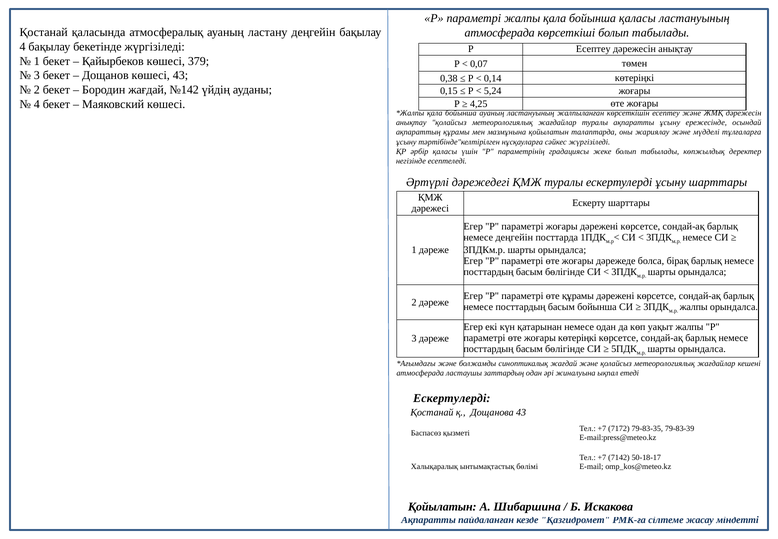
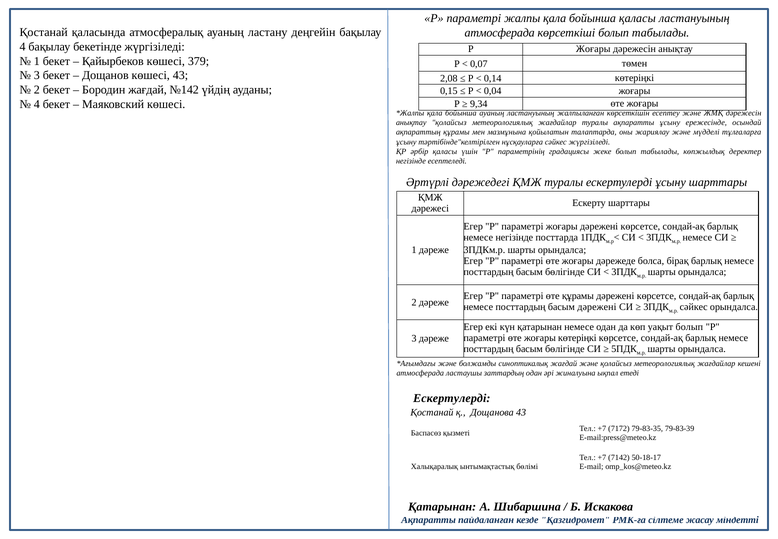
Р Есептеу: Есептеу -> Жоғары (593, 49)
0,38: 0,38 -> 2,08 (449, 78)
5,24: 5,24 -> 0,04 (493, 91)
4,25: 4,25 -> 9,34 (479, 104)
немесе деңгейін: деңгейін -> негізінде (514, 237)
басым бойынша: бойынша -> дәрежені (597, 307)
жалпы: жалпы -> сәйкес (694, 307)
уақыт жалпы: жалпы -> болып (689, 327)
Қойылатын: Қойылатын -> Қатарынан (442, 506)
